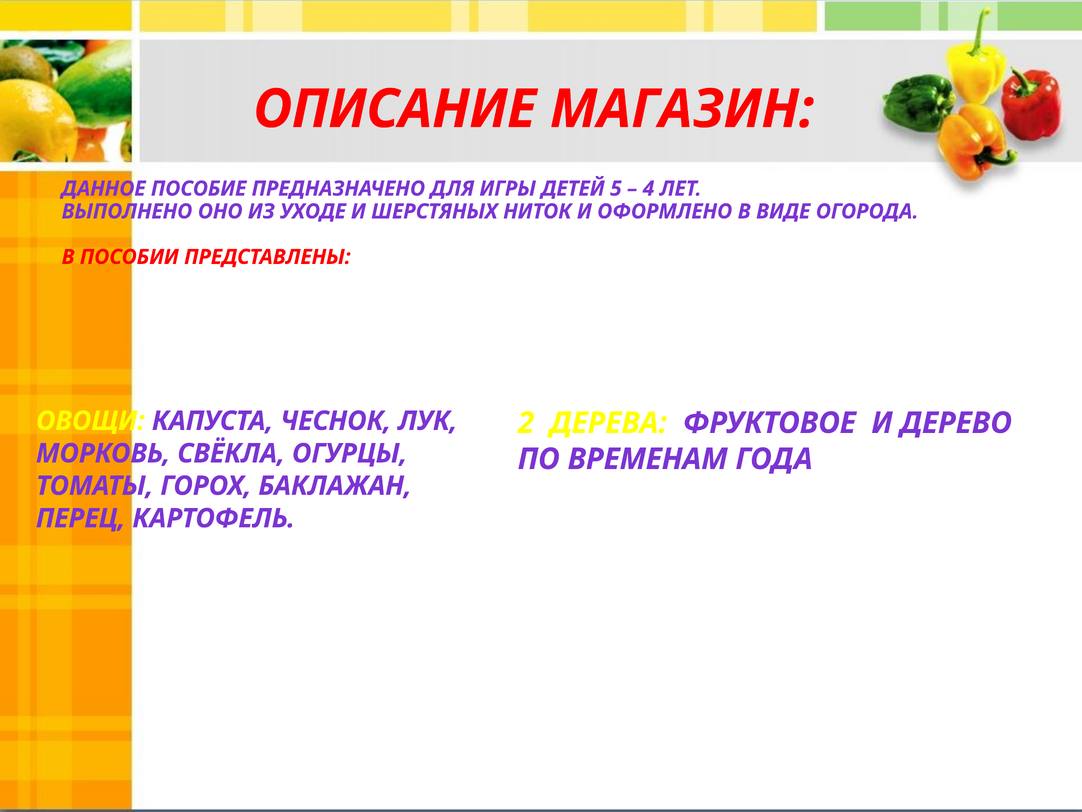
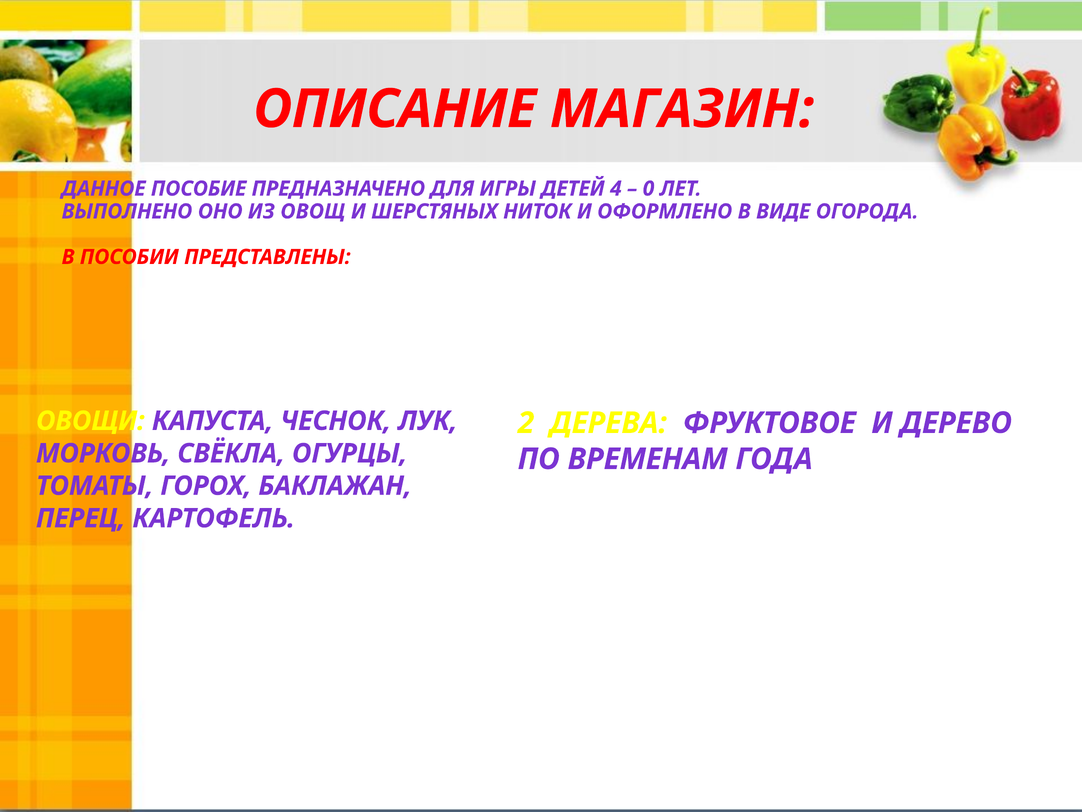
5: 5 -> 4 (616, 189)
4: 4 -> 0 (649, 189)
УХОДЕ: УХОДЕ -> ОВОЩ (313, 211)
